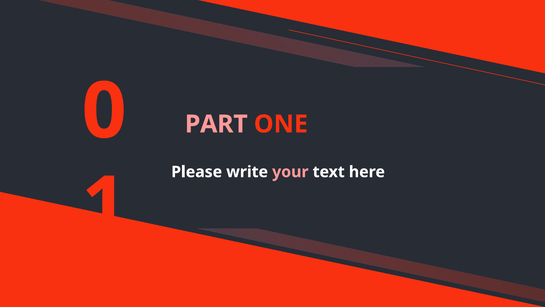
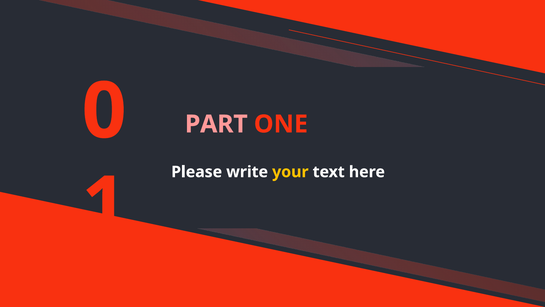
your colour: pink -> yellow (290, 172)
